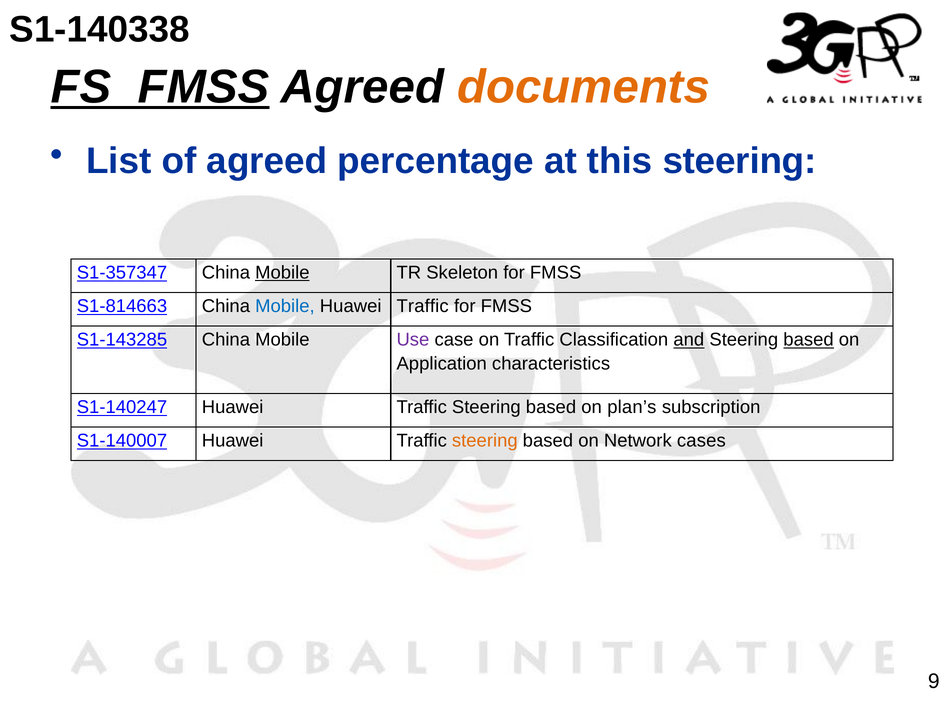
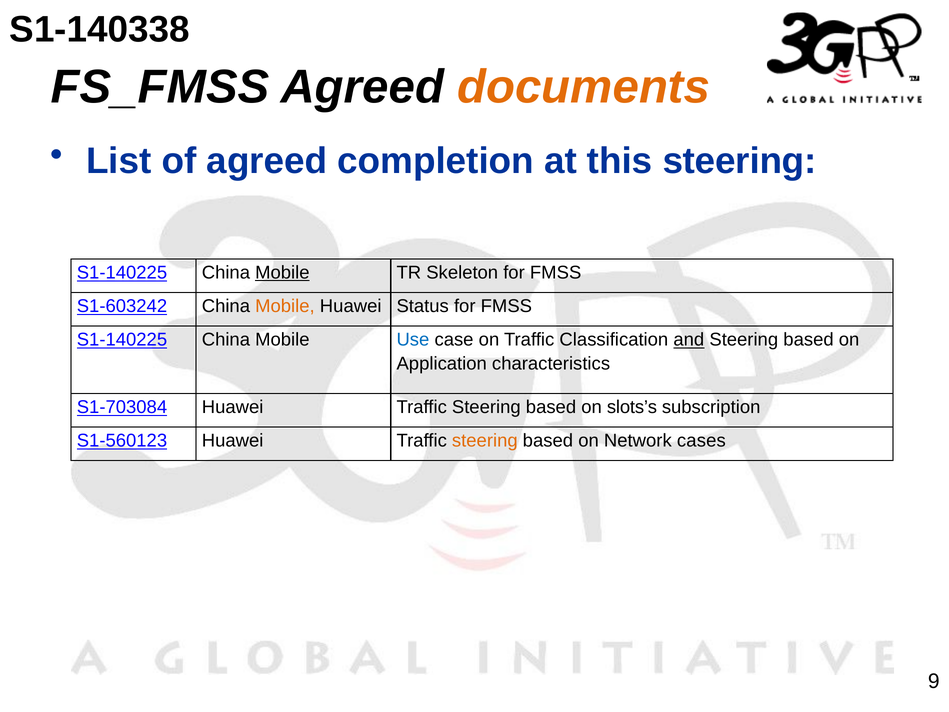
FS_FMSS underline: present -> none (160, 87)
percentage: percentage -> completion (436, 161)
S1-357347: S1-357347 -> S1-140225 (122, 273)
S1-814663: S1-814663 -> S1-603242 (122, 306)
Mobile colour: blue -> orange (285, 306)
Traffic: Traffic -> Status (423, 306)
S1-143285: S1-143285 -> S1-140225 (122, 340)
Use colour: purple -> blue (413, 340)
based underline: present -> none (809, 340)
S1-140247: S1-140247 -> S1-703084 (122, 407)
plan’s: plan’s -> slots’s (632, 407)
S1-140007: S1-140007 -> S1-560123 (122, 441)
